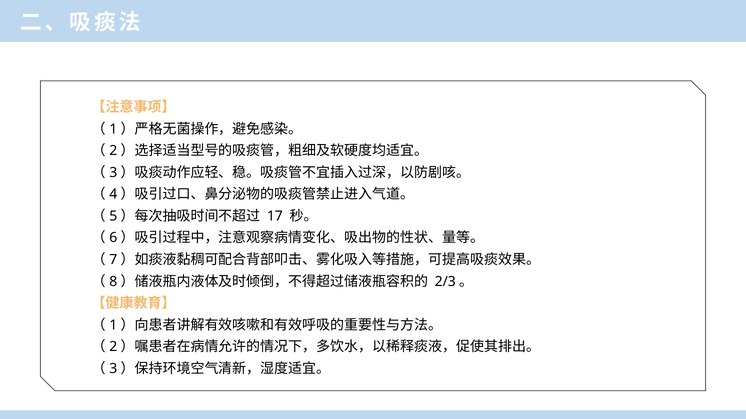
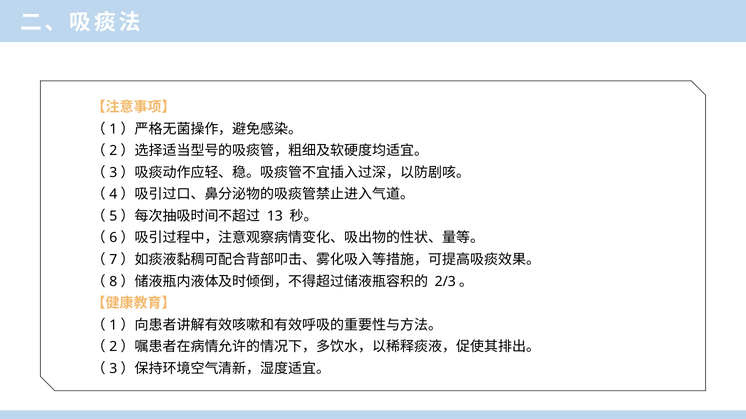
17: 17 -> 13 (275, 216)
